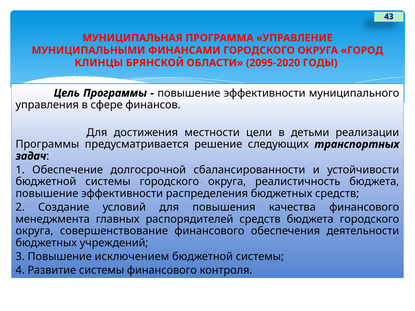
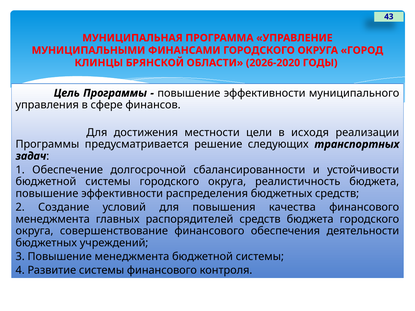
2095-2020: 2095-2020 -> 2026-2020 (273, 63)
детьми: детьми -> исходя (310, 133)
Повышение исключением: исключением -> менеджмента (132, 257)
